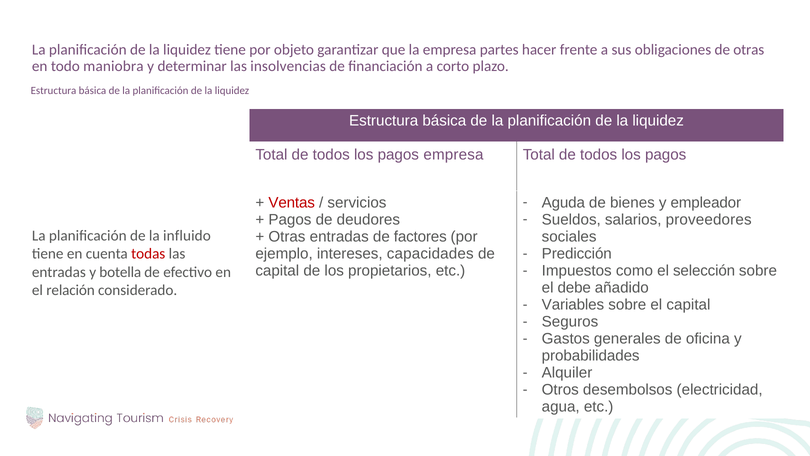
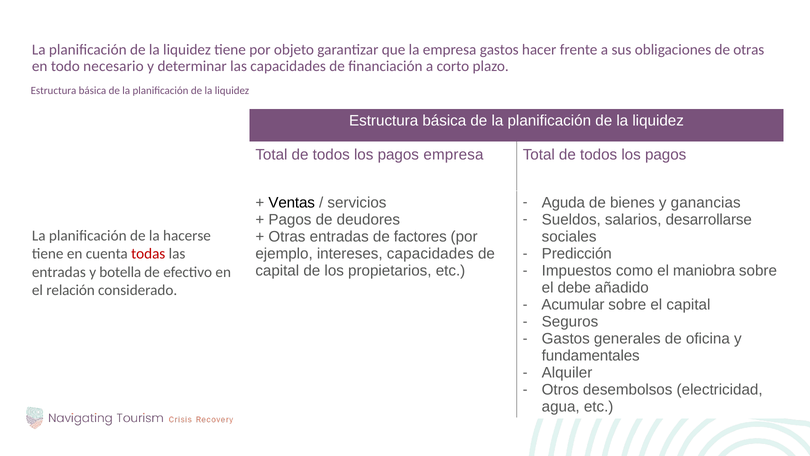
empresa partes: partes -> gastos (499, 50)
maniobra: maniobra -> necesario (113, 66)
las insolvencias: insolvencias -> capacidades (288, 66)
Ventas colour: red -> black (292, 202)
empleador: empleador -> ganancias (706, 202)
proveedores: proveedores -> desarrollarse (709, 219)
influido: influido -> hacerse (187, 235)
selección: selección -> maniobra (704, 270)
Variables: Variables -> Acumular (573, 304)
probabilidades: probabilidades -> fundamentales (591, 355)
